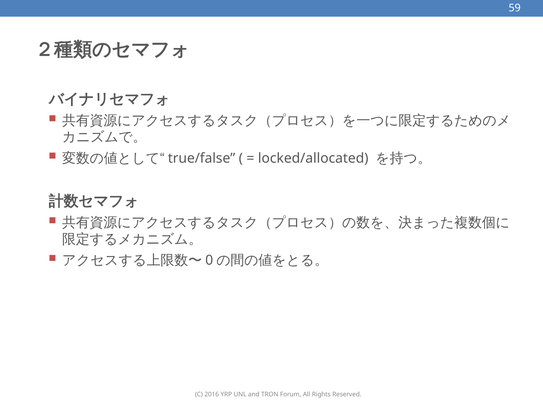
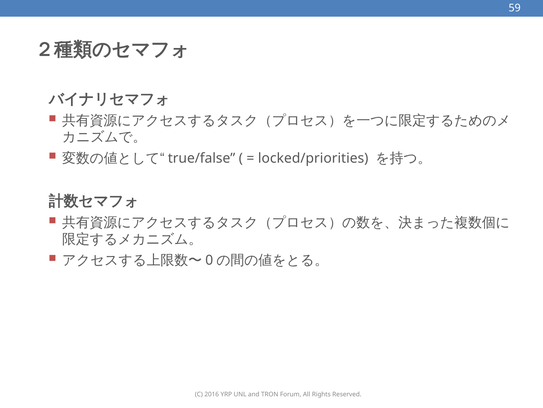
locked/allocated: locked/allocated -> locked/priorities (313, 158)
